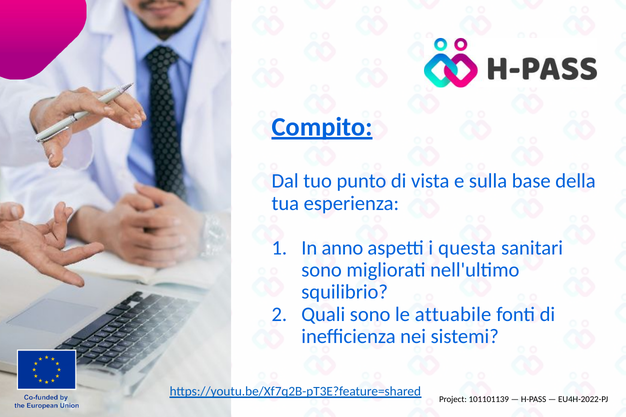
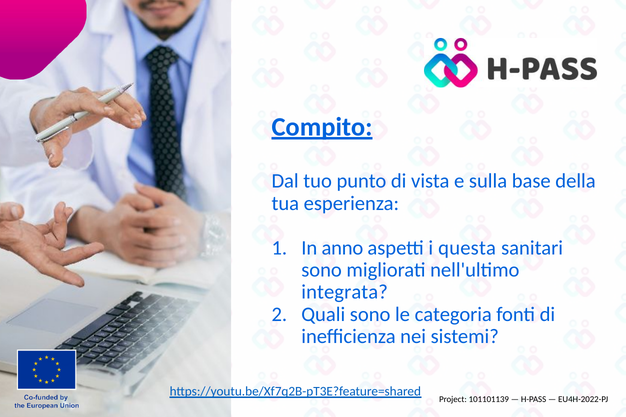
squilibrio: squilibrio -> integrata (345, 292)
attuabile: attuabile -> categoria (453, 315)
